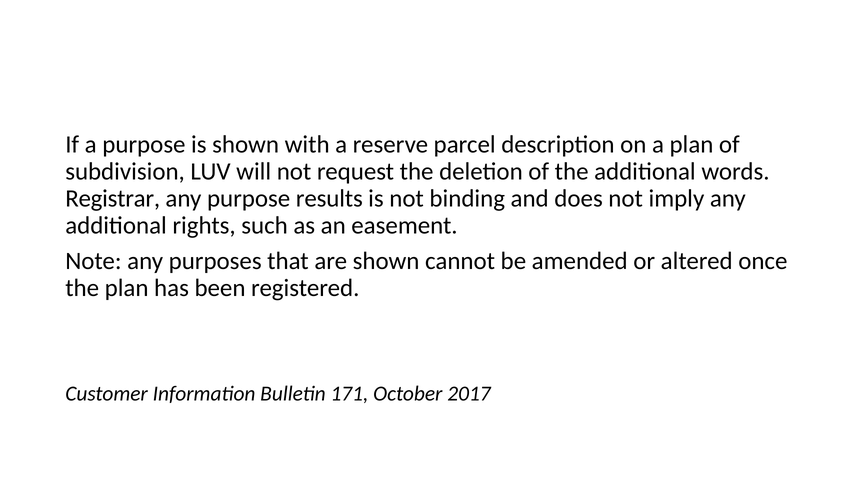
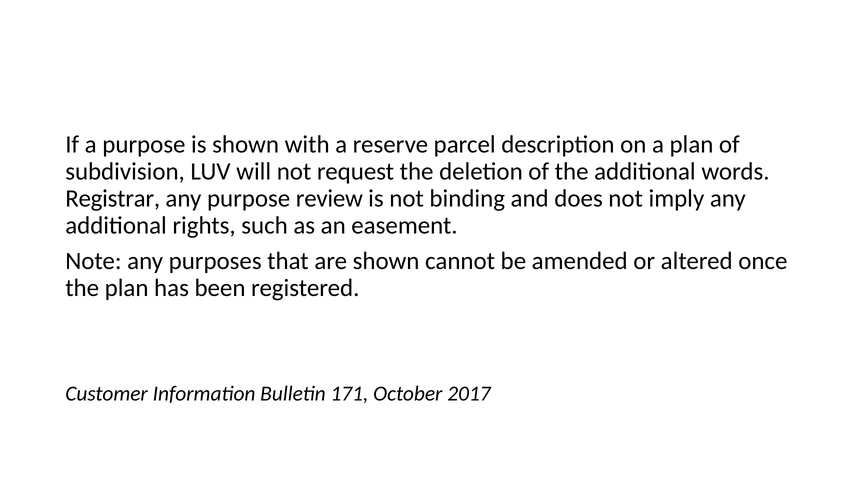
results: results -> review (329, 199)
